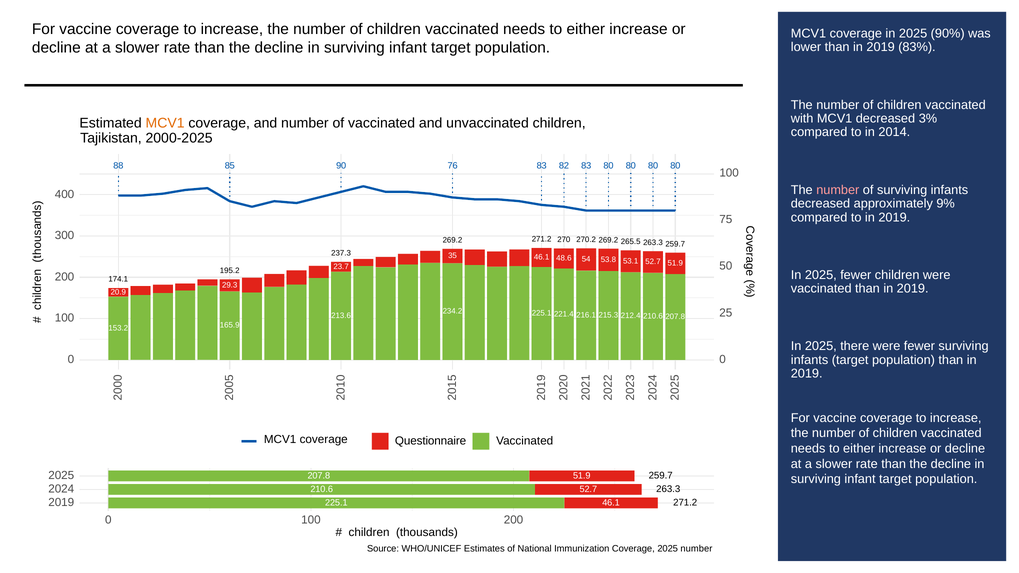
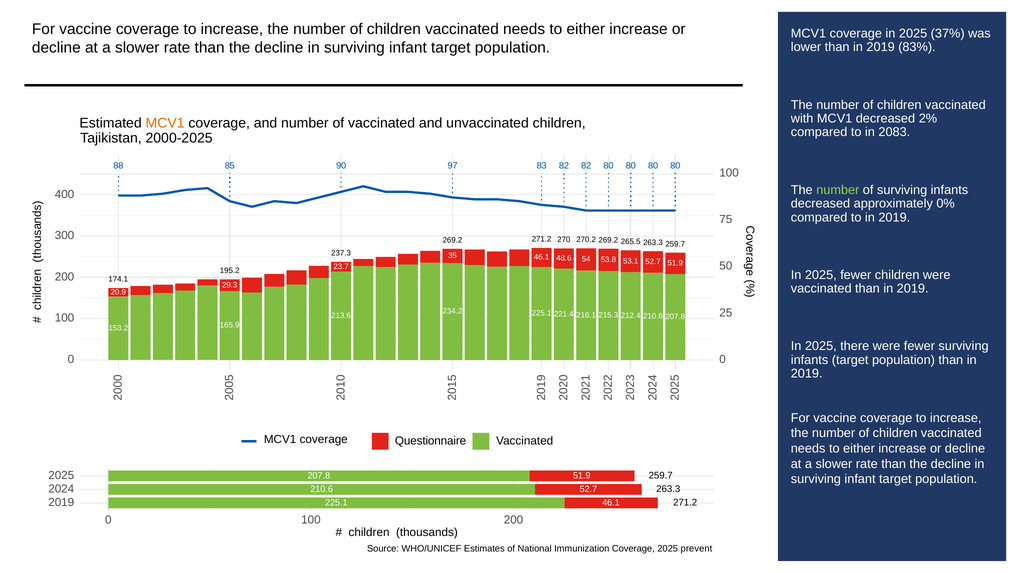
90%: 90% -> 37% (948, 34)
3%: 3% -> 2% (928, 119)
2014: 2014 -> 2083 (894, 132)
76: 76 -> 97 (453, 166)
82 83: 83 -> 82 (586, 166)
number colour: pink -> light green (838, 190)
9%: 9% -> 0% (946, 204)
2025 number: number -> prevent (696, 549)
